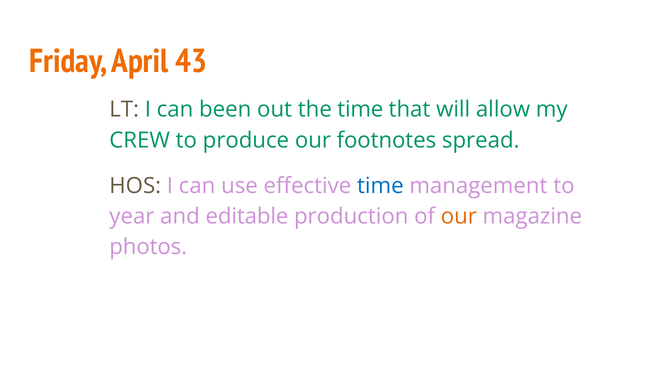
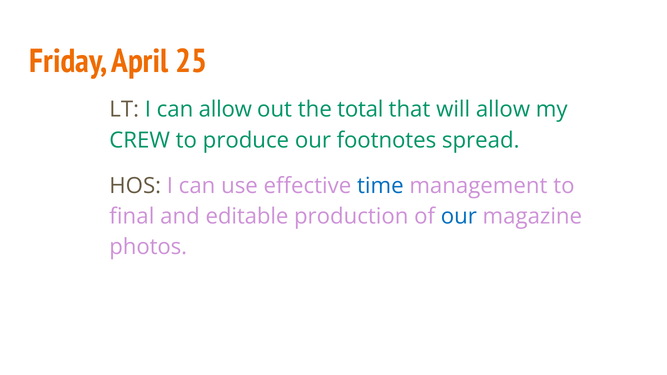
43: 43 -> 25 (191, 61)
can been: been -> allow (225, 110)
the time: time -> total (360, 110)
year: year -> final (132, 216)
our colour: orange -> blue (459, 216)
